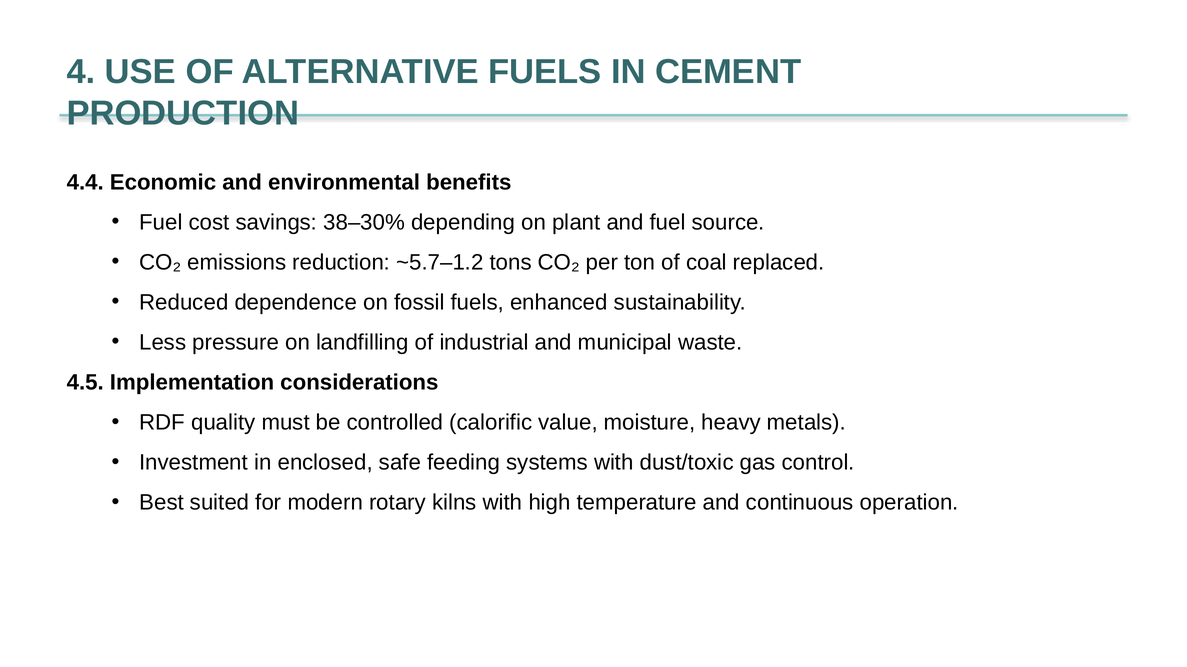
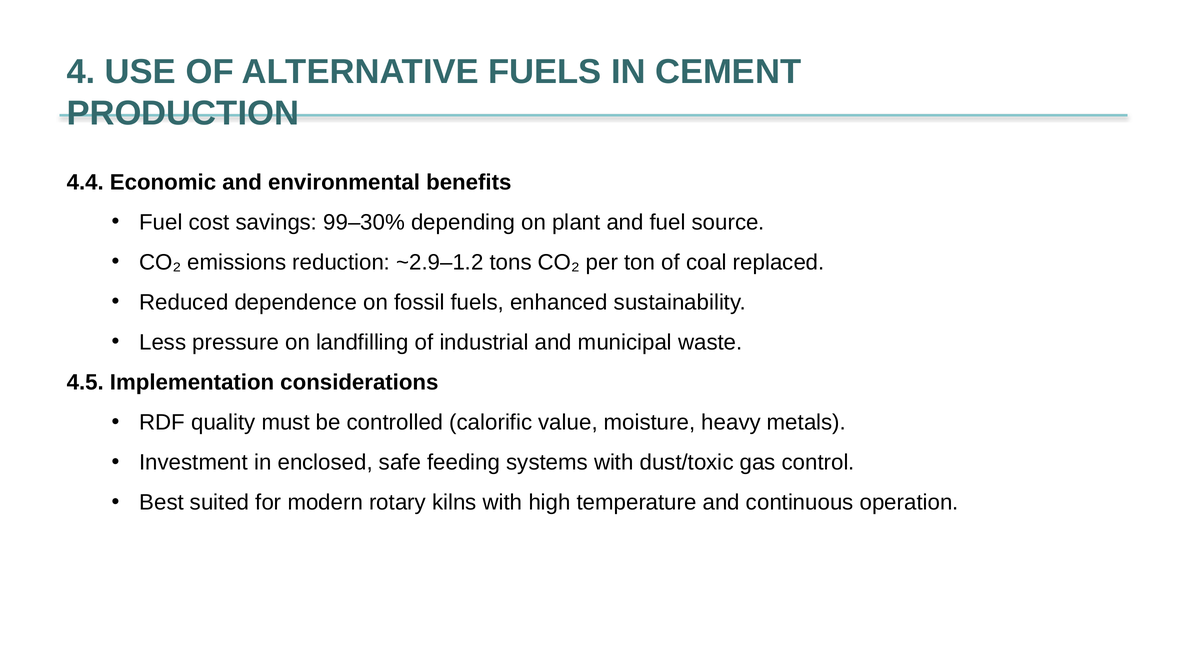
38–30%: 38–30% -> 99–30% (364, 223)
~5.7–1.2: ~5.7–1.2 -> ~2.9–1.2 (440, 263)
